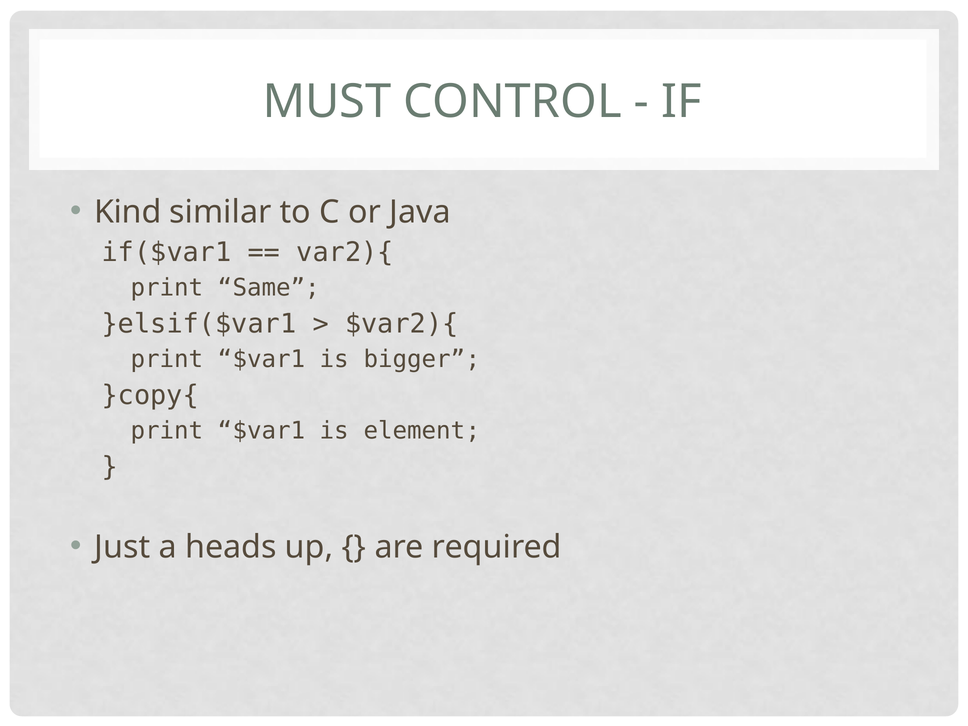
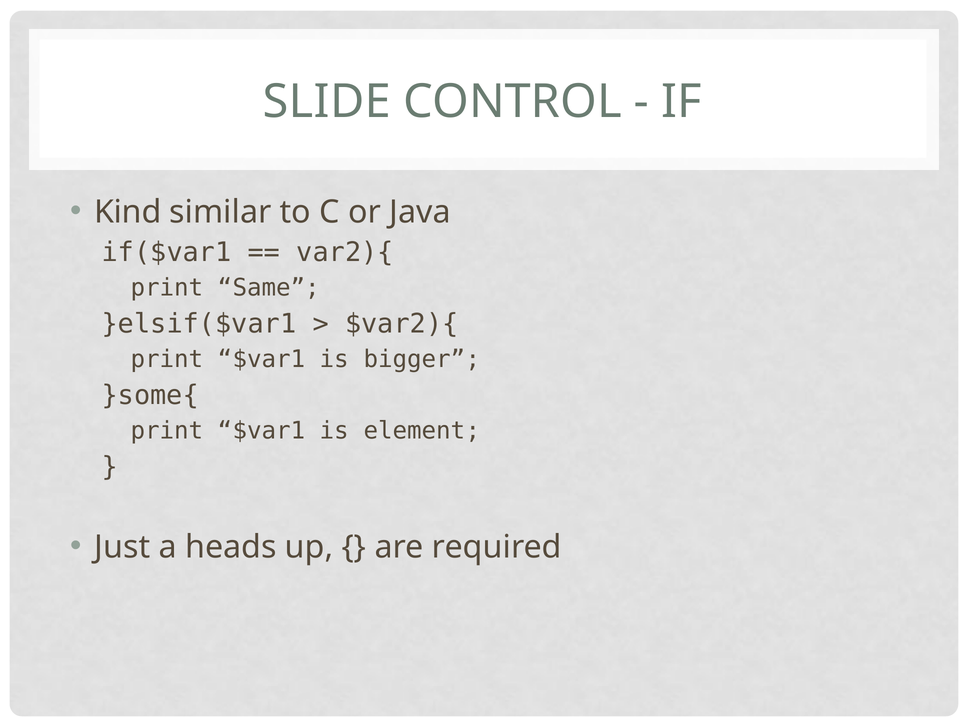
MUST: MUST -> SLIDE (327, 102)
}copy{: }copy{ -> }some{ (150, 396)
